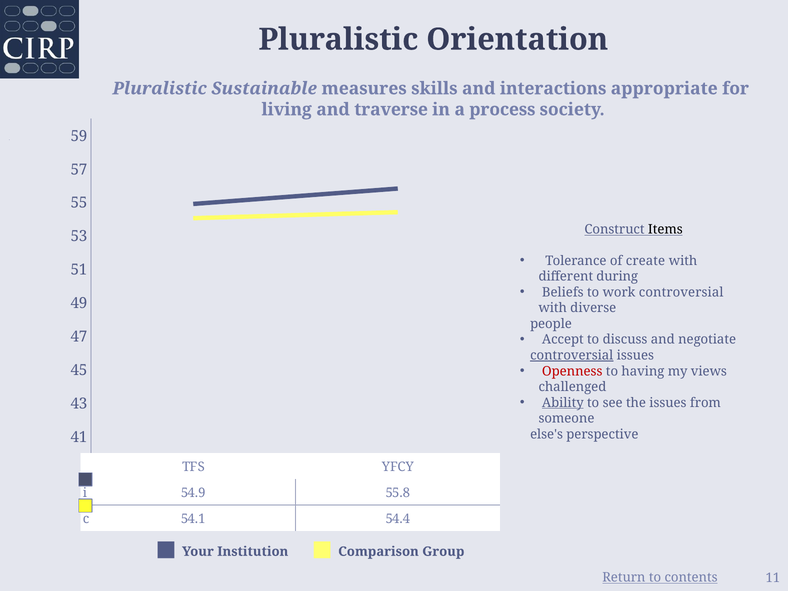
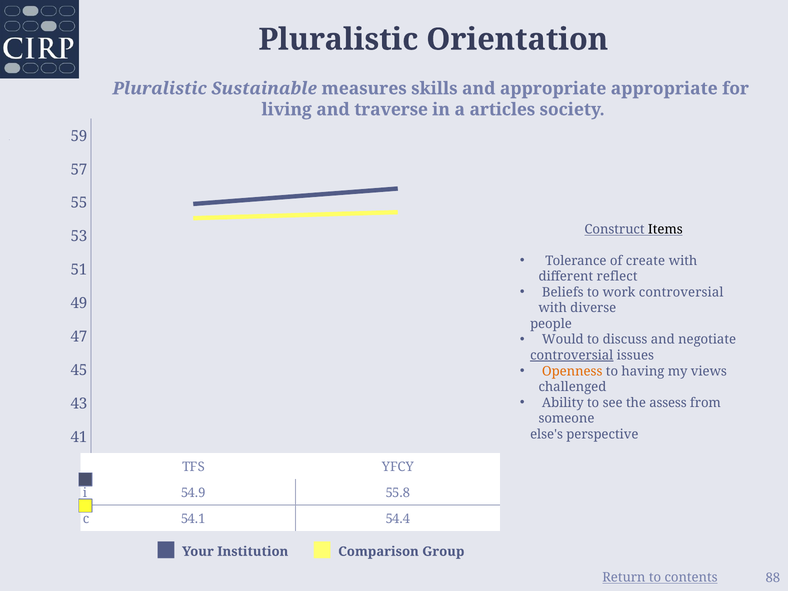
and interactions: interactions -> appropriate (553, 89)
process: process -> articles (502, 110)
during: during -> reflect (617, 277)
Accept: Accept -> Would (563, 340)
Openness colour: red -> orange (572, 371)
Ability underline: present -> none (563, 403)
the issues: issues -> assess (668, 403)
11: 11 -> 88 (773, 578)
